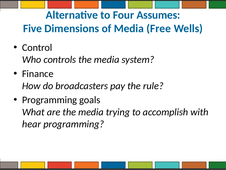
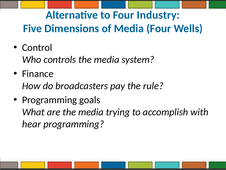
Assumes: Assumes -> Industry (158, 15)
Media Free: Free -> Four (159, 28)
